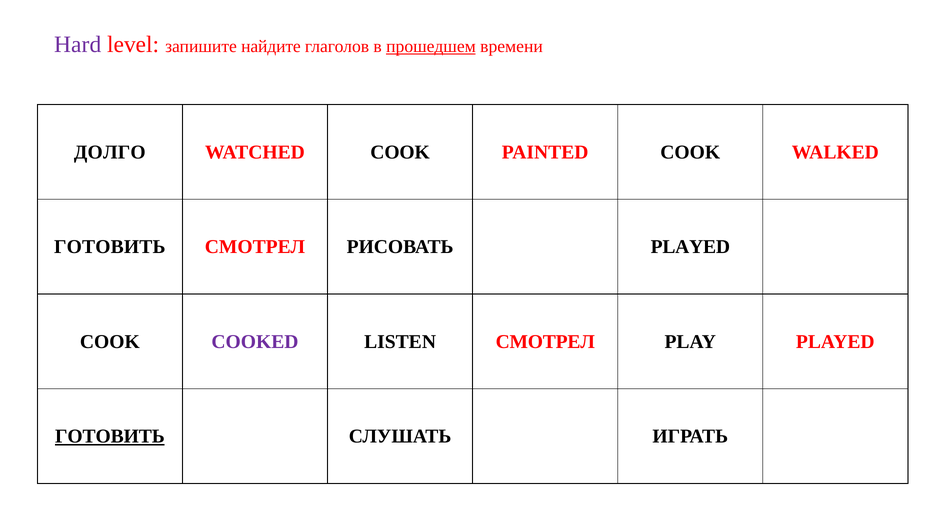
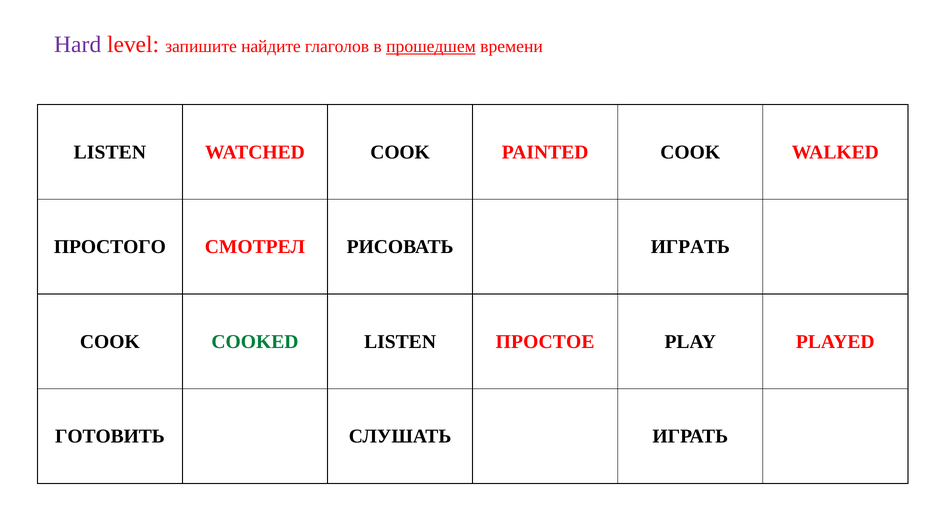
ДОЛГО: ДОЛГО -> LISTEN (110, 152)
ГОТОВИТЬ: ГОТОВИТЬ -> ПРОСТОГО (110, 247)
РИСОВАТЬ PLAYED: PLAYED -> ИГРАТЬ (690, 247)
COOKED colour: purple -> green (255, 342)
LISTEN СМОТРЕЛ: СМОТРЕЛ -> ПРОСТОЕ (545, 342)
ГОТОВИТЬ underline: present -> none (110, 436)
